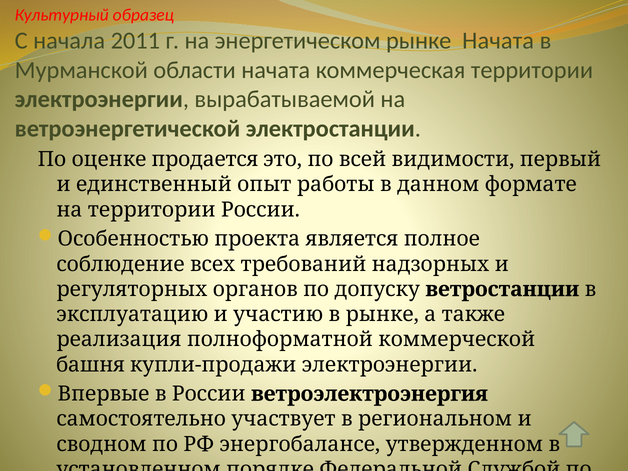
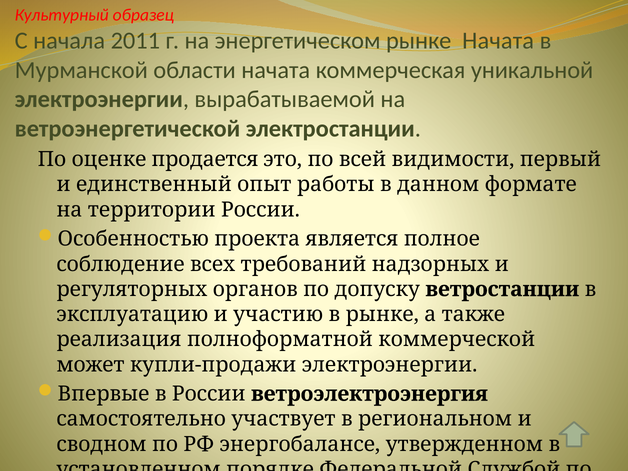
коммерческая территории: территории -> уникальной (532, 70)
башня: башня -> может (90, 365)
